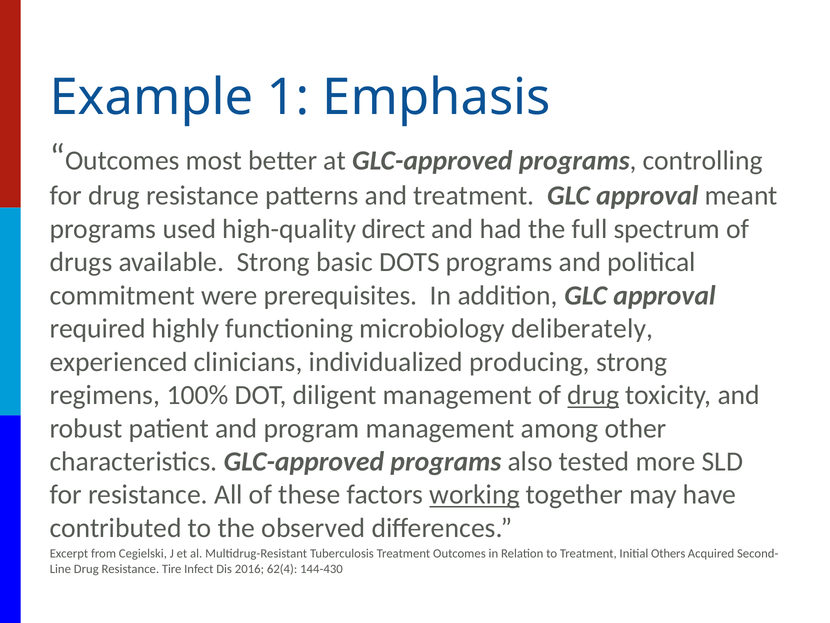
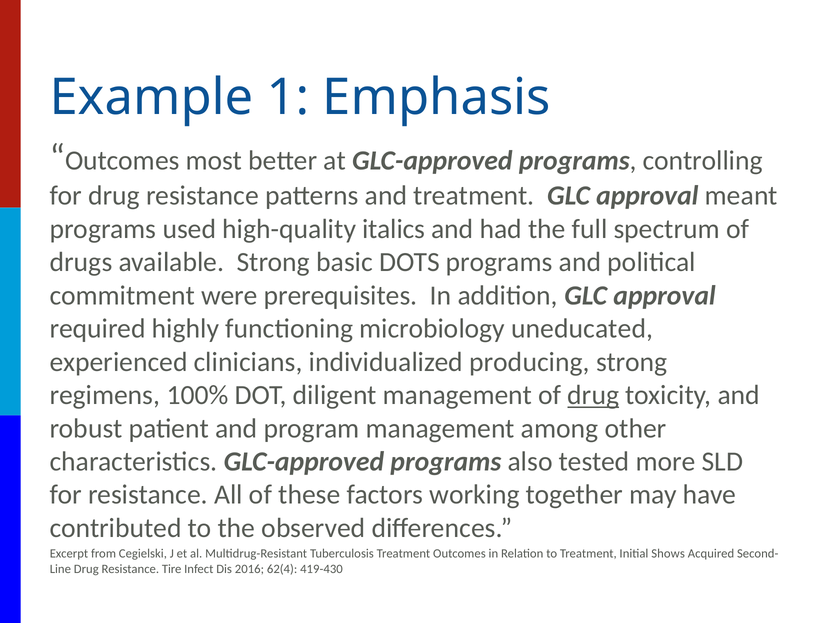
direct: direct -> italics (394, 229)
deliberately: deliberately -> uneducated (582, 328)
working underline: present -> none (474, 494)
Others: Others -> Shows (668, 553)
144-430: 144-430 -> 419-430 (321, 569)
